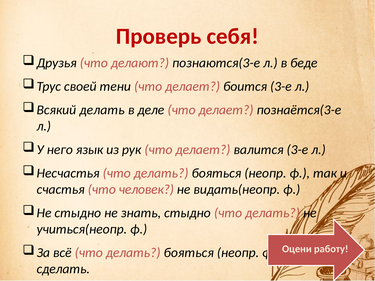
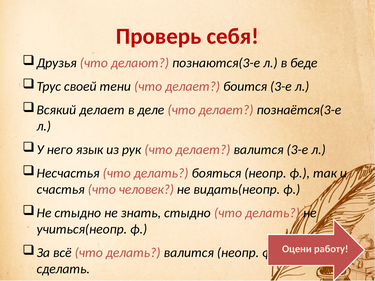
Всякий делать: делать -> делает (102, 110)
всё что делать бояться: бояться -> валится (189, 253)
